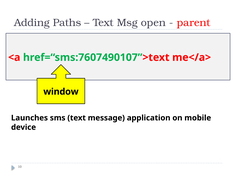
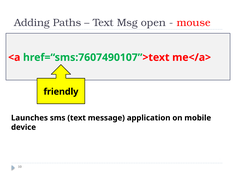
parent: parent -> mouse (194, 23)
window: window -> friendly (61, 91)
